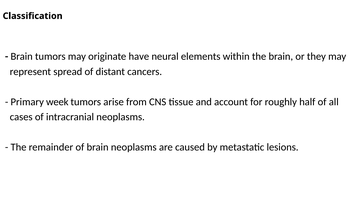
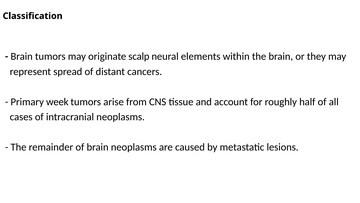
have: have -> scalp (139, 56)
